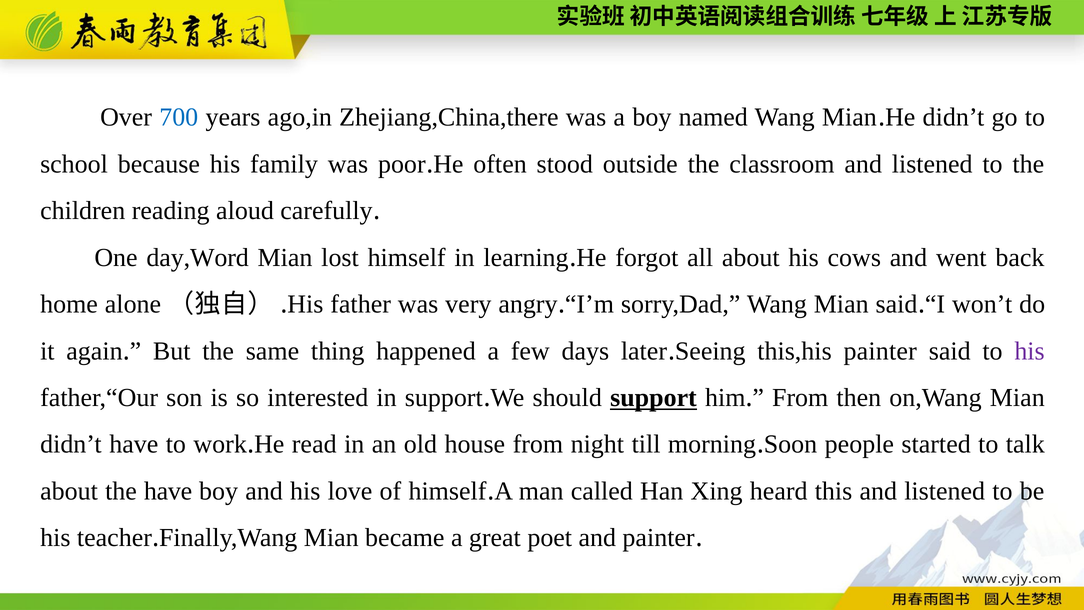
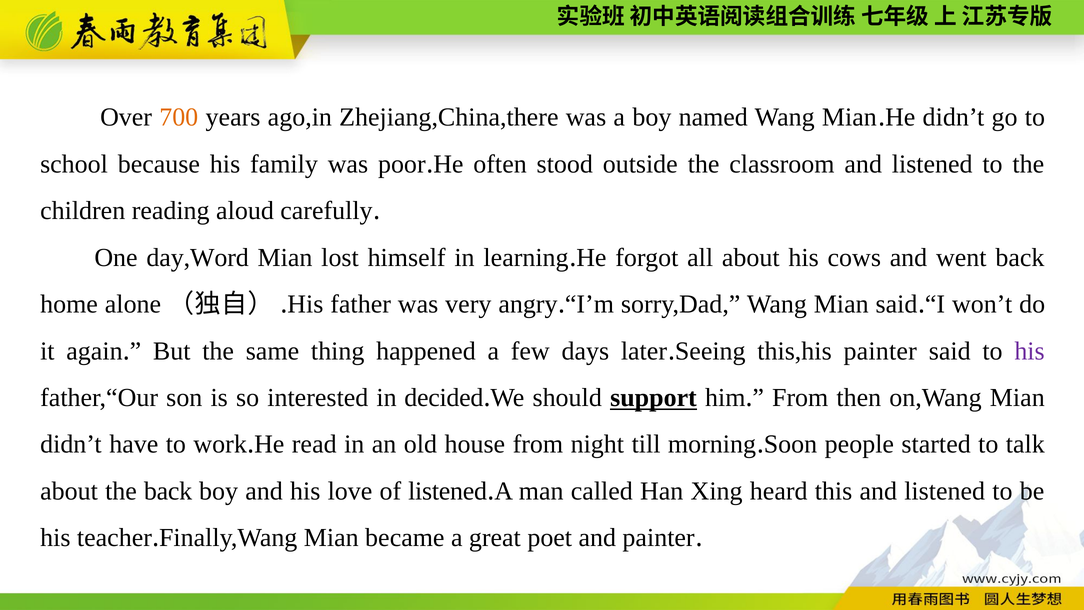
700 colour: blue -> orange (179, 117)
in support: support -> decided (444, 398)
the have: have -> back (168, 491)
of himself: himself -> listened (448, 491)
